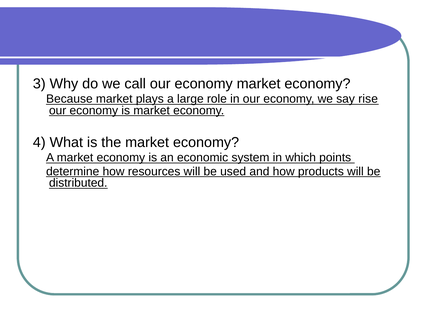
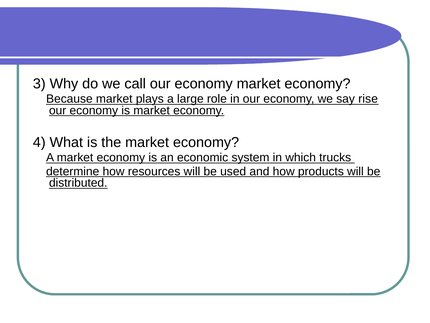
points: points -> trucks (335, 157)
